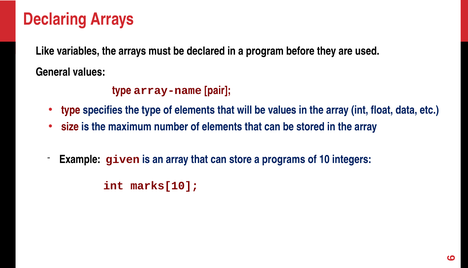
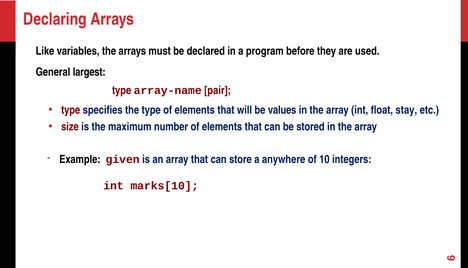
General values: values -> largest (89, 72)
data: data -> stay (406, 110)
programs: programs -> anywhere (284, 159)
